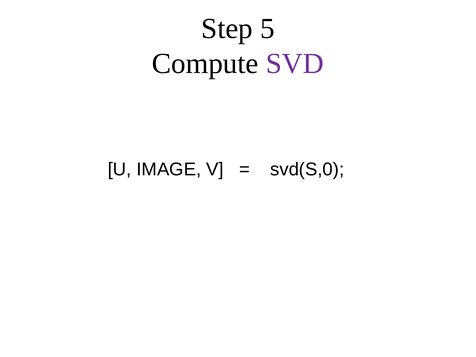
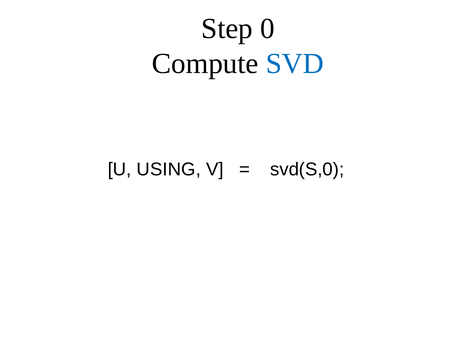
5: 5 -> 0 (267, 29)
SVD colour: purple -> blue (295, 64)
IMAGE: IMAGE -> USING (169, 169)
